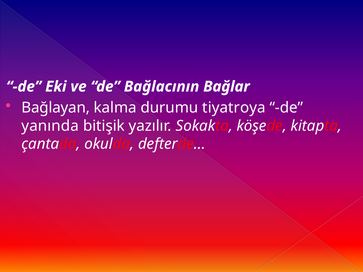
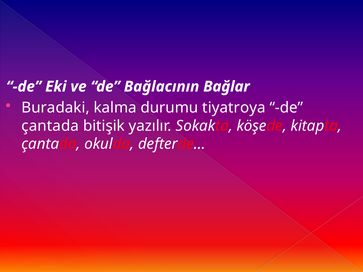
Bağlayan: Bağlayan -> Buradaki (56, 108)
yanında: yanında -> çantada (50, 126)
